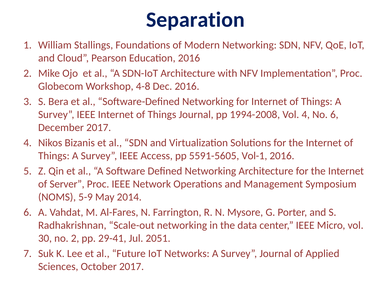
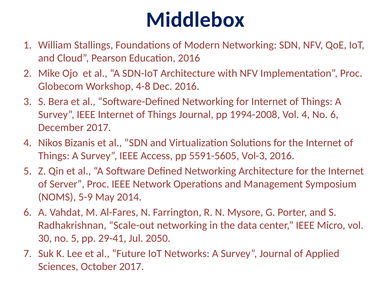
Separation: Separation -> Middlebox (195, 20)
Vol-1: Vol-1 -> Vol-3 (254, 156)
no 2: 2 -> 5 (75, 238)
2051: 2051 -> 2050 (158, 238)
